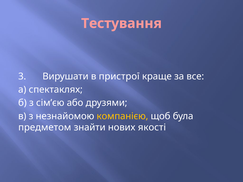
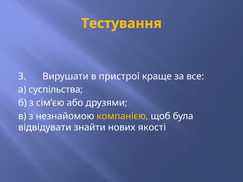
Тестування colour: pink -> yellow (121, 23)
спектаклях: спектаклях -> суспільства (56, 90)
предметом: предметом -> відвідувати (45, 128)
